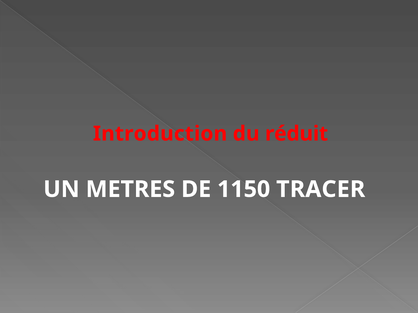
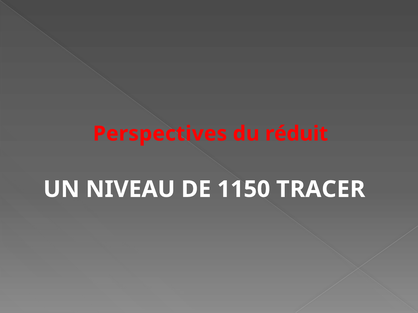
Introduction: Introduction -> Perspectives (160, 134)
METRES: METRES -> NIVEAU (130, 190)
